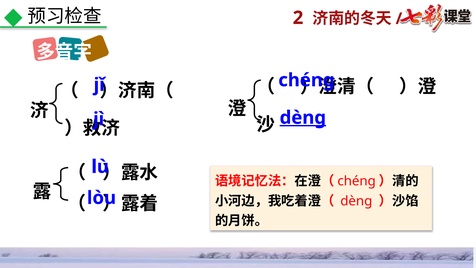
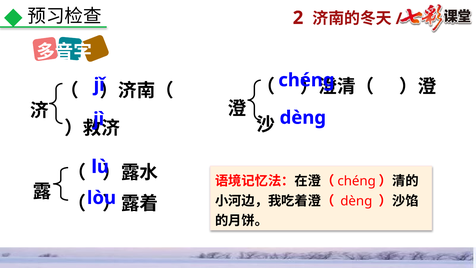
dènɡ underline: present -> none (303, 118)
